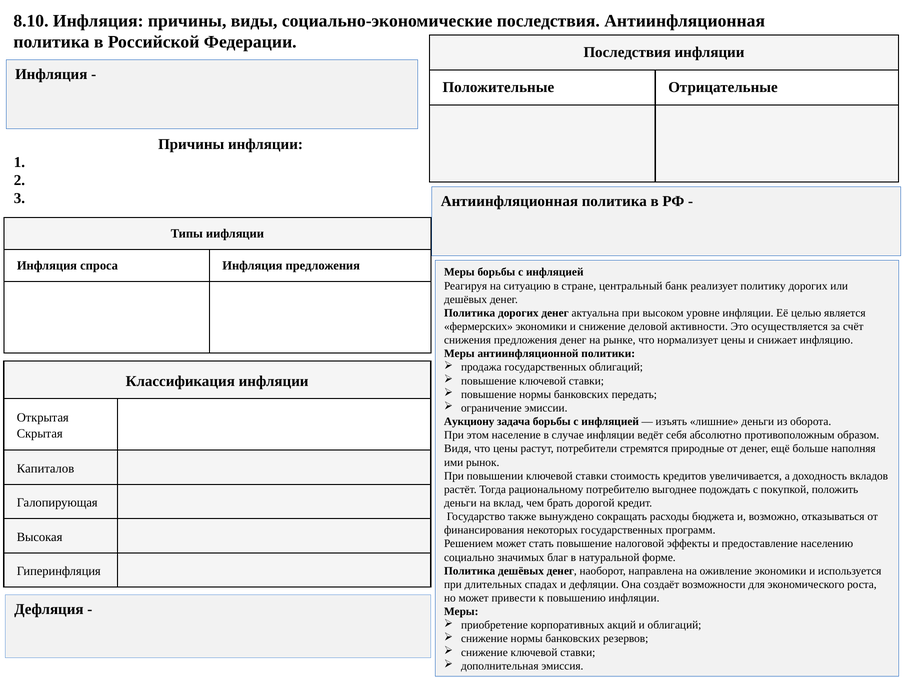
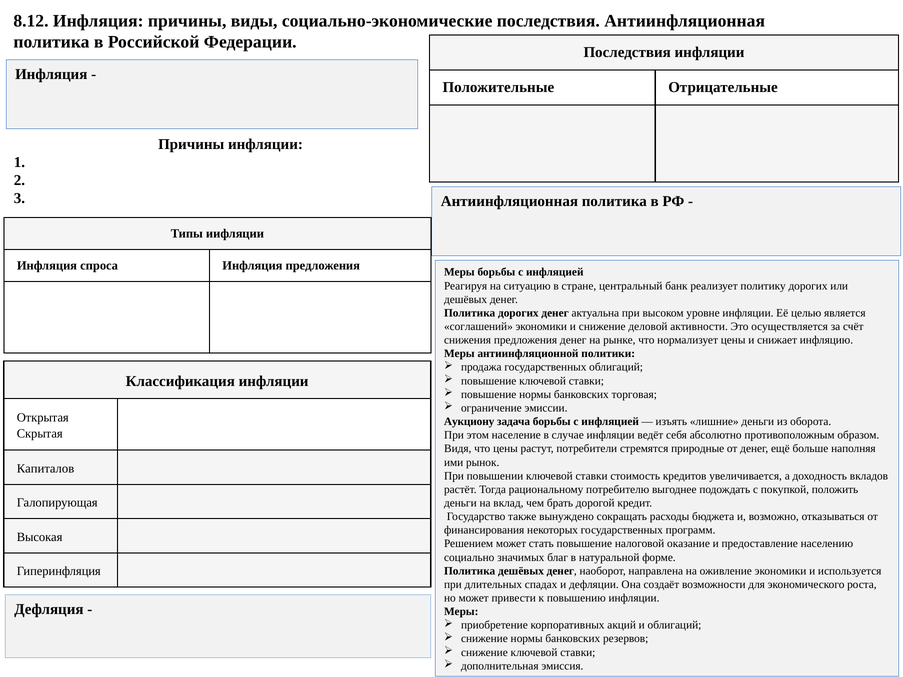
8.10: 8.10 -> 8.12 (31, 21)
фермерских: фермерских -> соглашений (478, 327)
передать: передать -> торговая (634, 395)
эффекты: эффекты -> оказание (689, 544)
